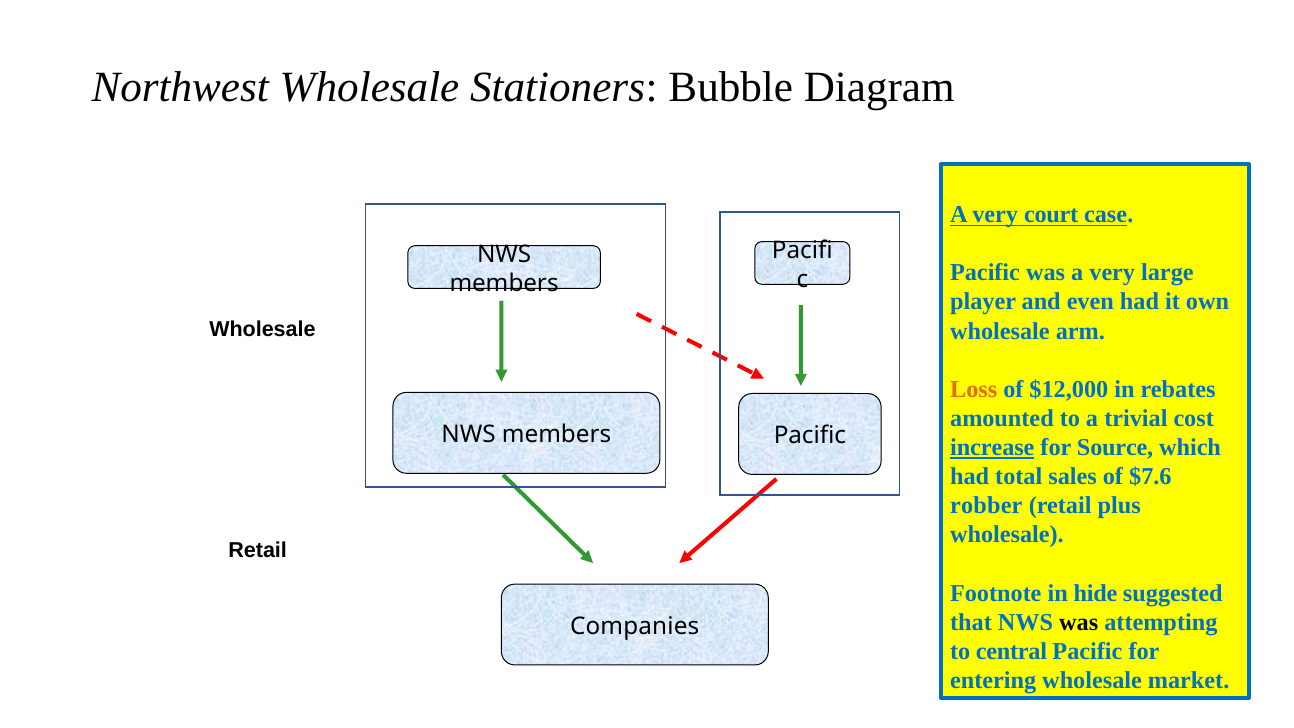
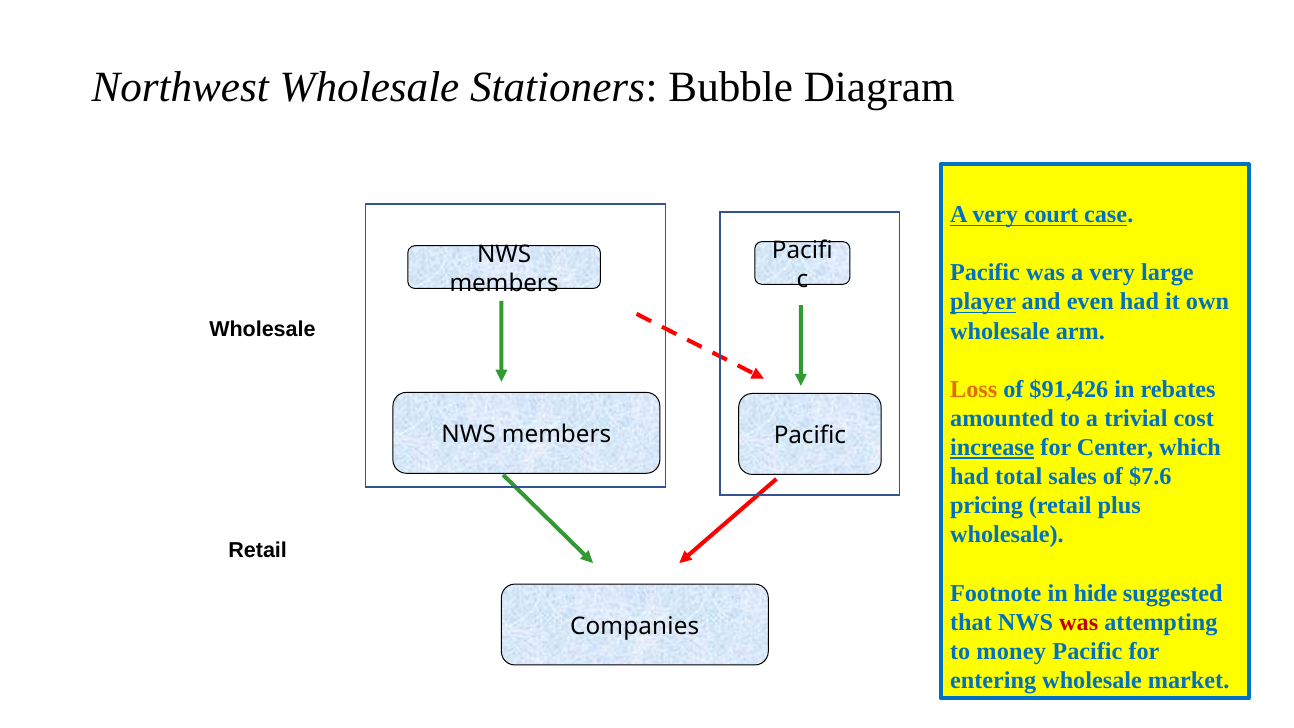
player underline: none -> present (983, 302)
$12,000: $12,000 -> $91,426 (1069, 389)
Source: Source -> Center (1115, 447)
robber: robber -> pricing (987, 506)
was colour: black -> red (1079, 622)
central: central -> money (1011, 651)
